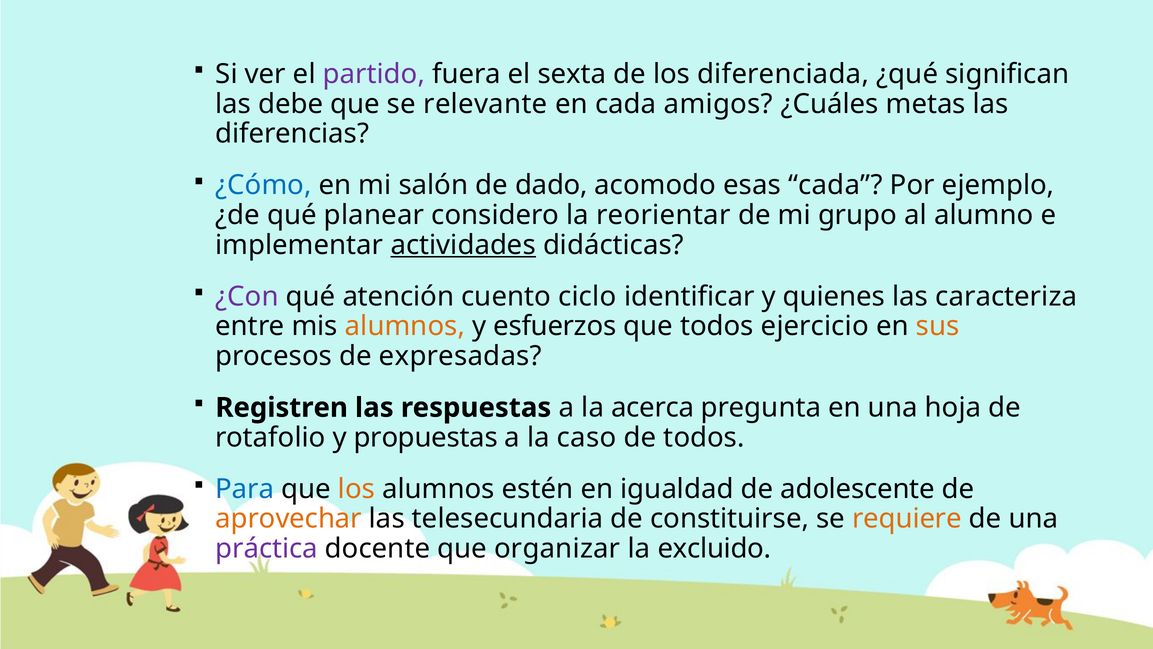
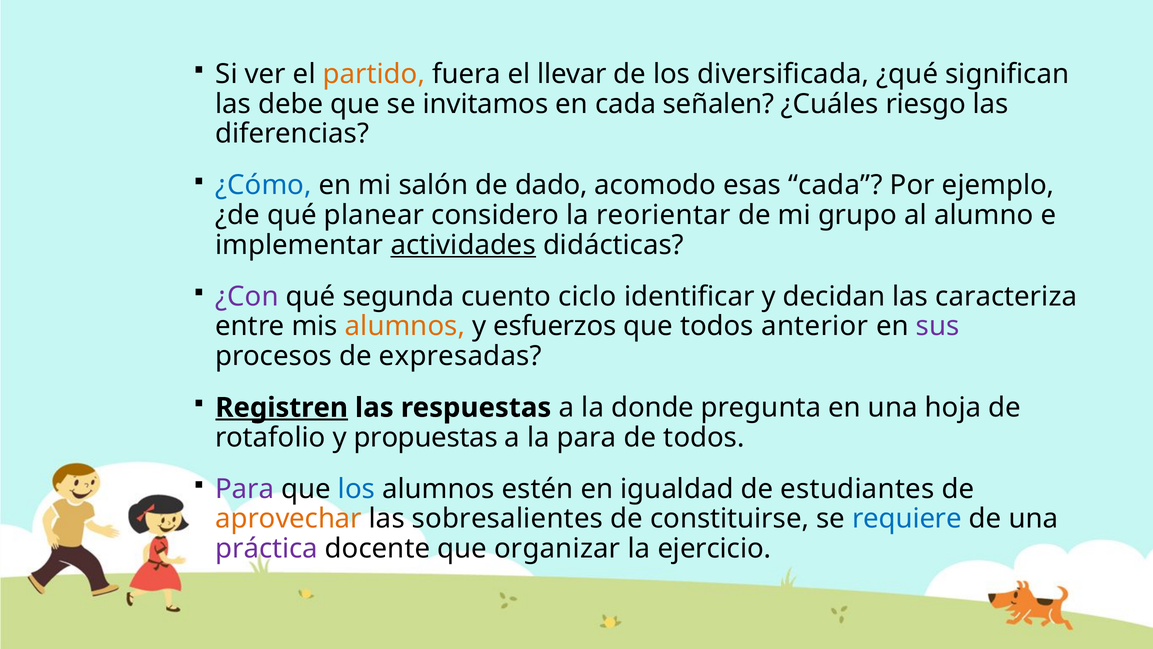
partido colour: purple -> orange (374, 74)
sexta: sexta -> llevar (572, 74)
diferenciada: diferenciada -> diversificada (783, 74)
relevante: relevante -> invitamos (486, 104)
amigos: amigos -> señalen (719, 104)
metas: metas -> riesgo (926, 104)
atención: atención -> segunda (398, 296)
quienes: quienes -> decidan (834, 296)
ejercicio: ejercicio -> anterior (815, 326)
sus colour: orange -> purple (938, 326)
Registren underline: none -> present (282, 407)
acerca: acerca -> donde (653, 407)
la caso: caso -> para (587, 437)
Para colour: blue -> purple (245, 489)
los colour: orange -> blue (356, 489)
adolescente: adolescente -> estudiantes (857, 489)
telesecundaria: telesecundaria -> sobresalientes (507, 518)
requiere colour: orange -> blue (907, 518)
excluido: excluido -> ejercicio (714, 548)
